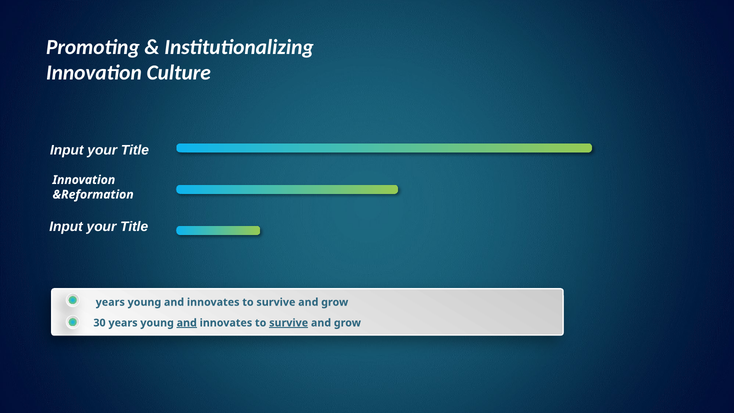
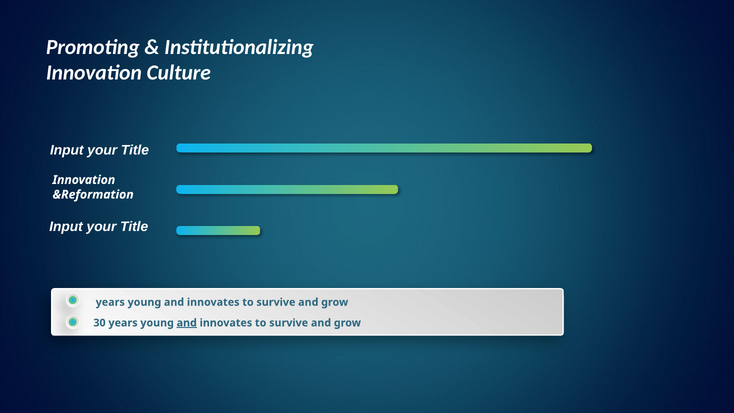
survive underline: present -> none (289, 323)
